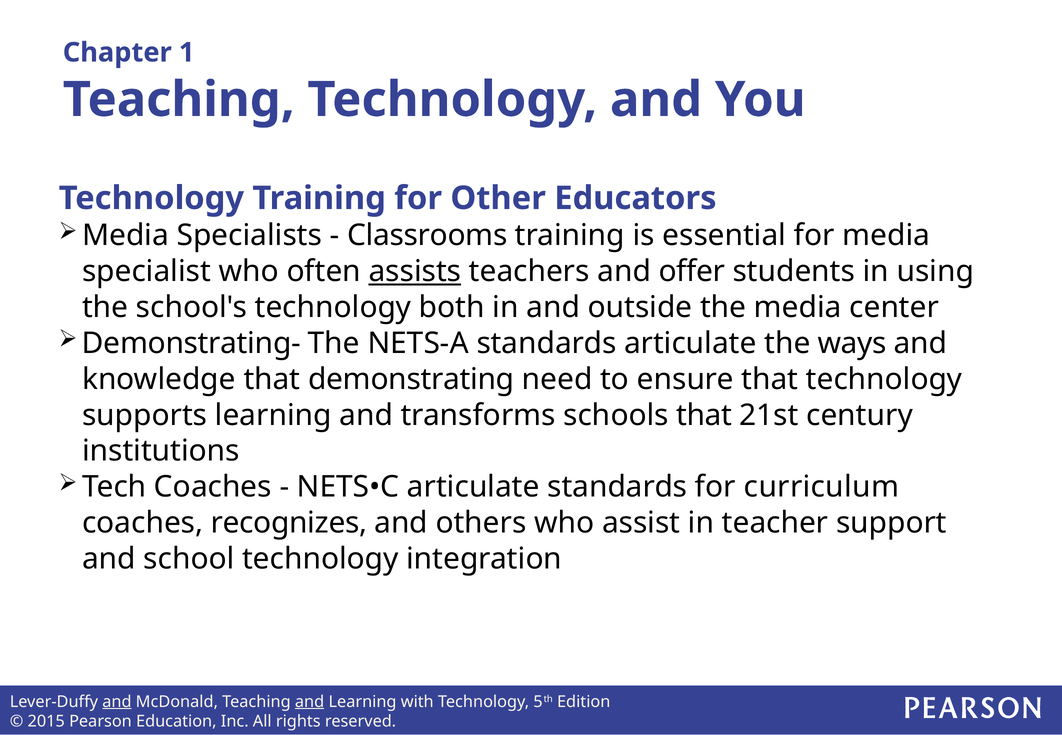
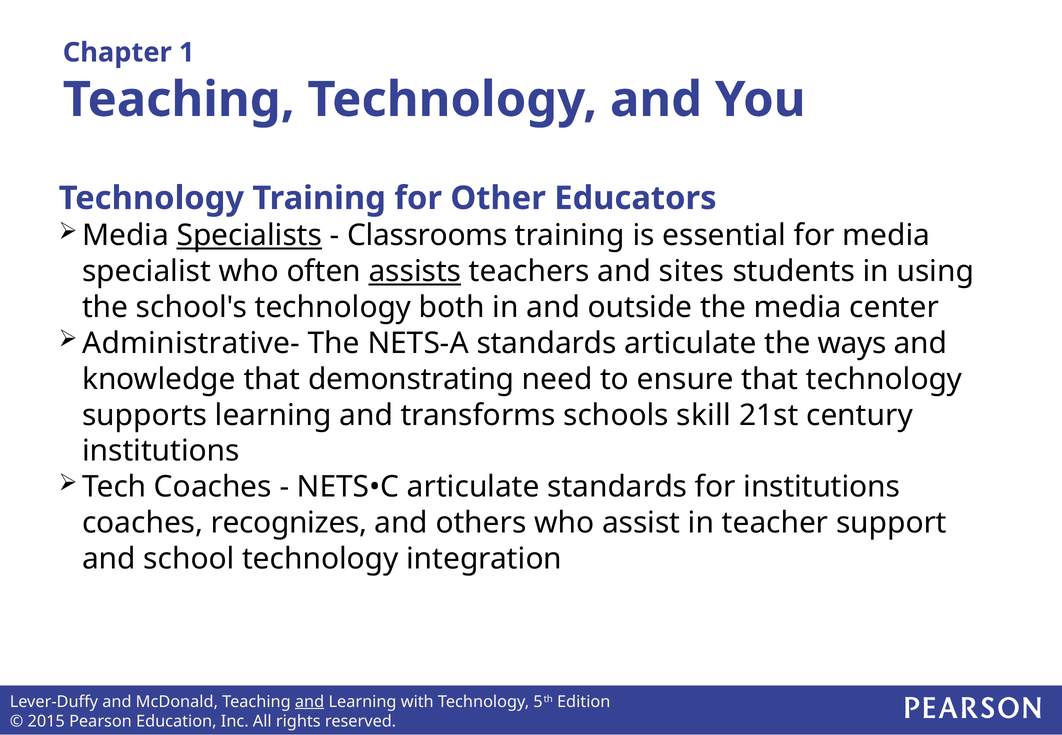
Specialists underline: none -> present (249, 236)
offer: offer -> sites (692, 272)
Demonstrating-: Demonstrating- -> Administrative- (191, 343)
schools that: that -> skill (704, 415)
for curriculum: curriculum -> institutions (822, 487)
and underline: present -> none (117, 702)
